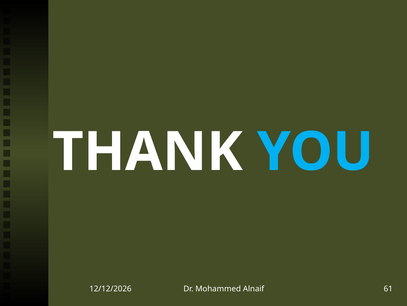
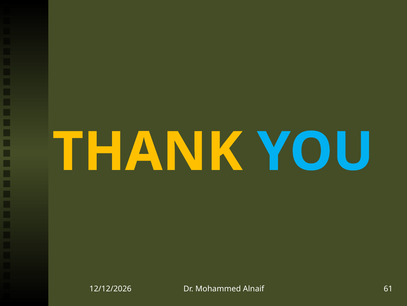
THANK colour: white -> yellow (148, 152)
